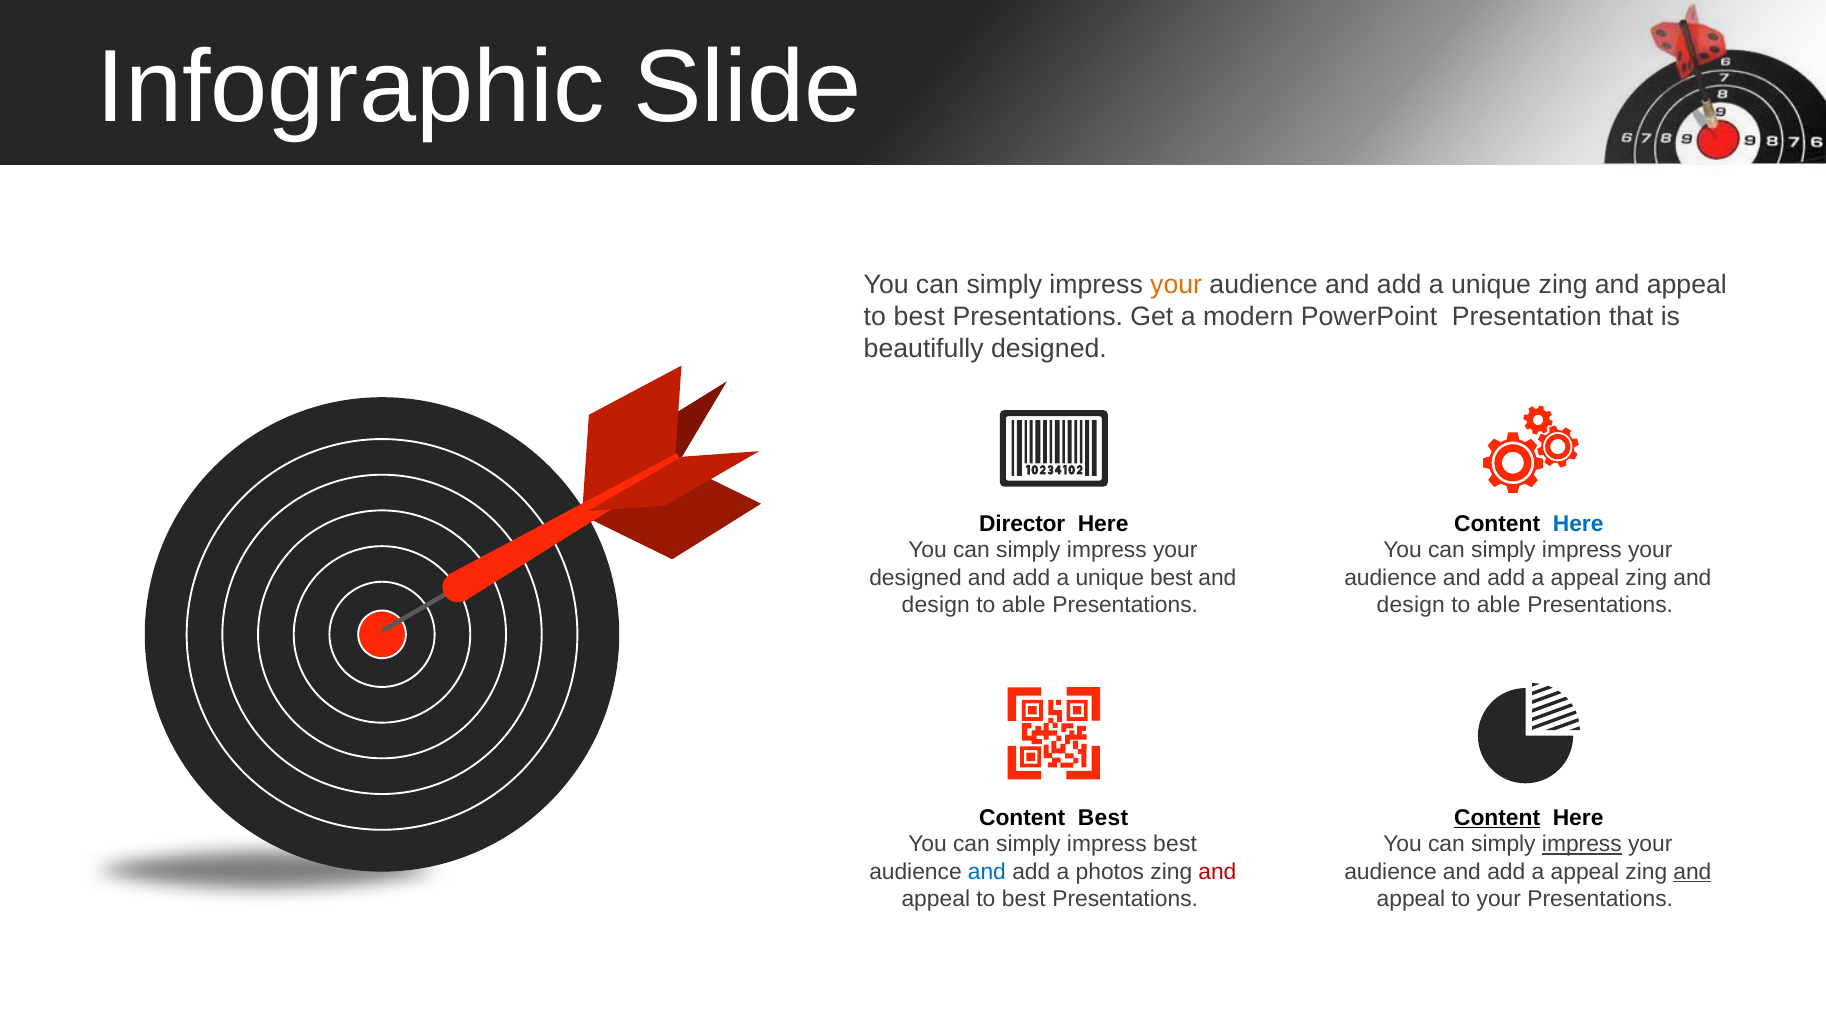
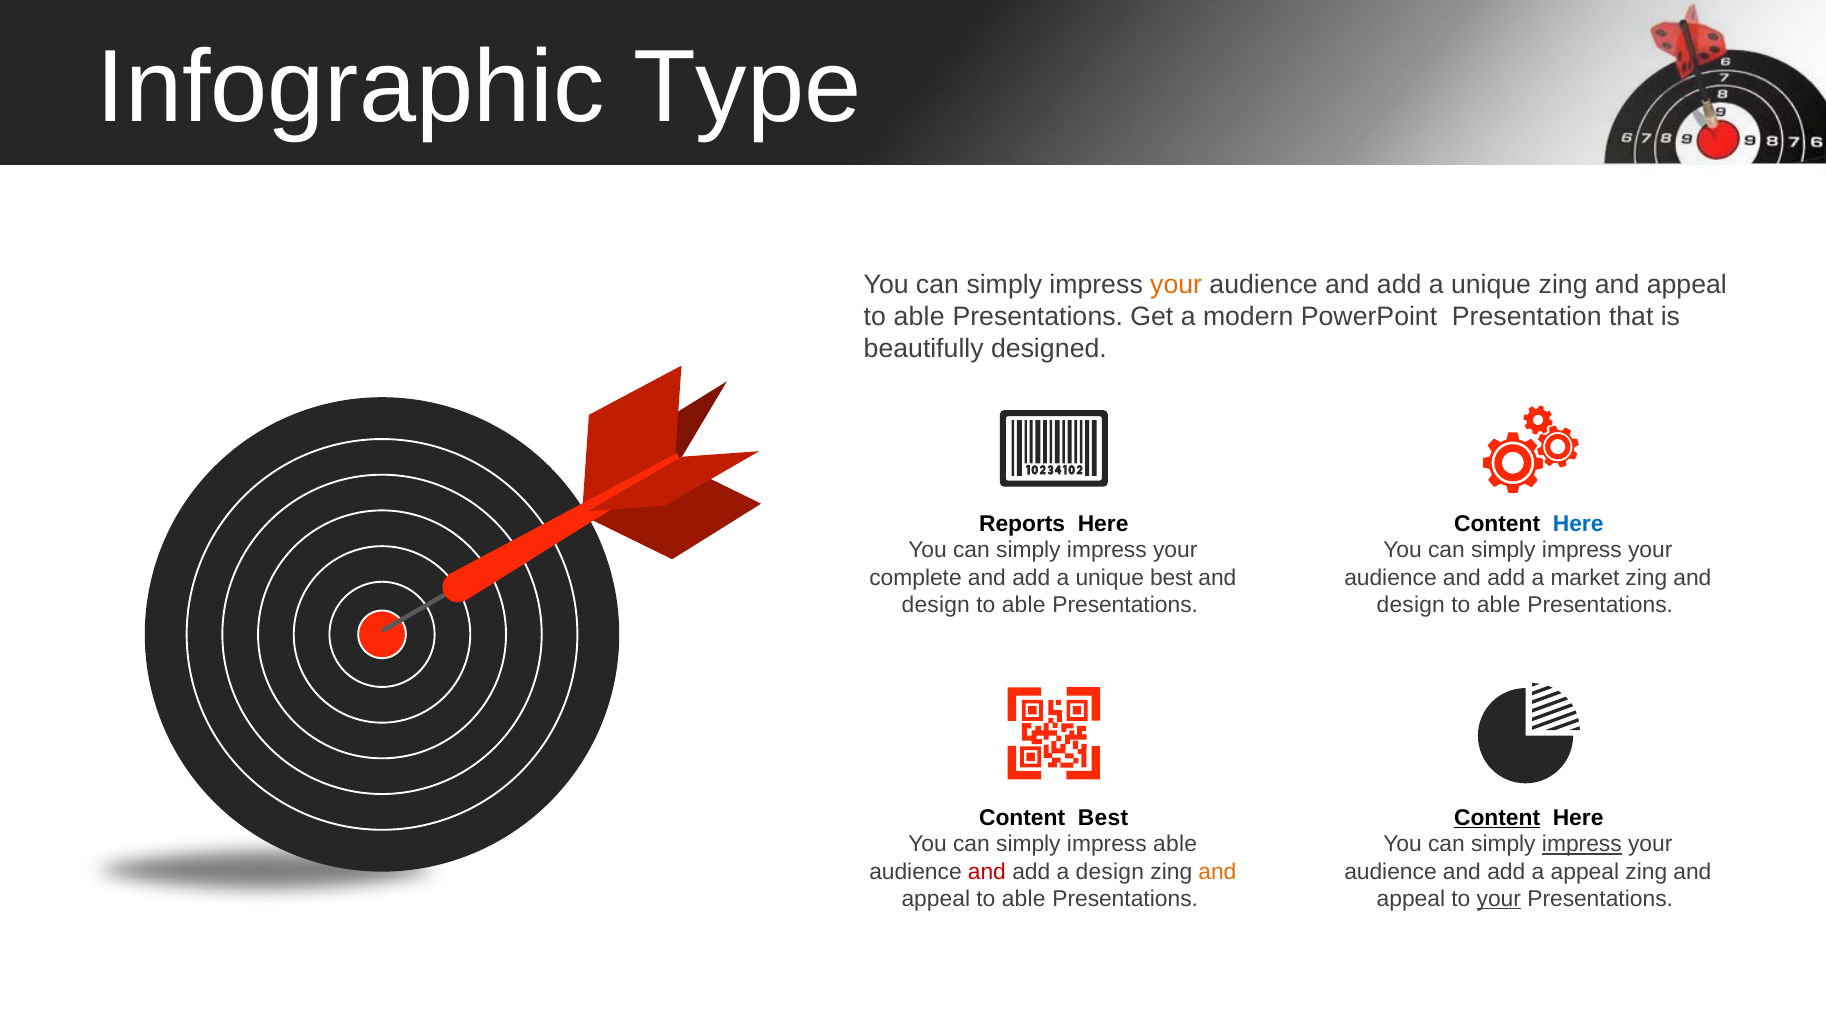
Slide: Slide -> Type (747, 88)
best: best -> able (919, 317)
Director: Director -> Reports (1022, 524)
designed: designed -> complete (916, 578)
appeal: appeal -> market (1585, 578)
impress best: best -> able (1175, 844)
and colour: blue -> red (987, 872)
a photos: photos -> design (1110, 872)
and colour: red -> orange (1217, 872)
and underline: present -> none (1692, 872)
best: best -> able (1024, 899)
your underline: none -> present (1499, 899)
